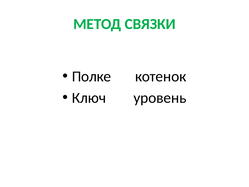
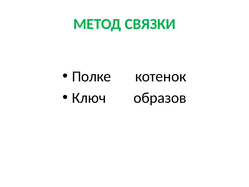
уровень: уровень -> образов (160, 98)
